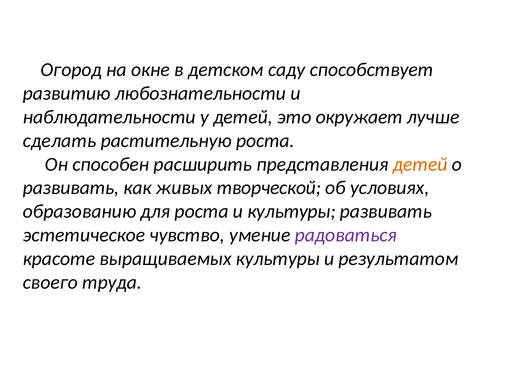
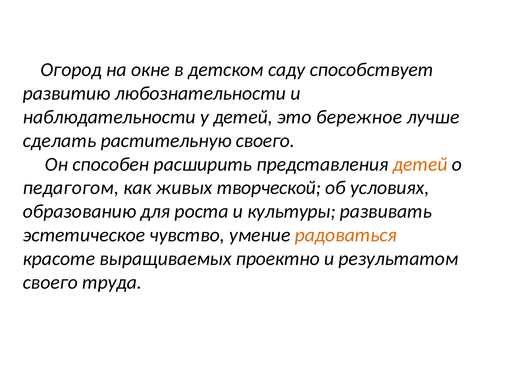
окружает: окружает -> бережное (359, 117)
растительную роста: роста -> своего (265, 141)
развивать: развивать -> педагогом (71, 188)
радоваться colour: purple -> orange (346, 235)
выращиваемых культуры: культуры -> проектно (278, 258)
